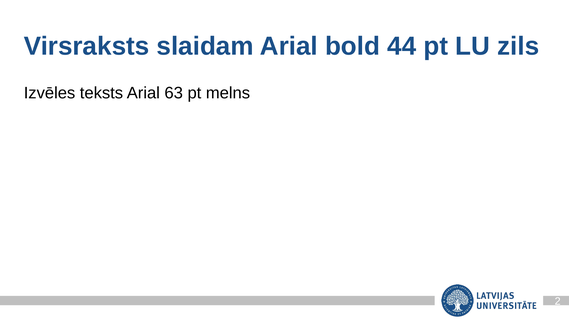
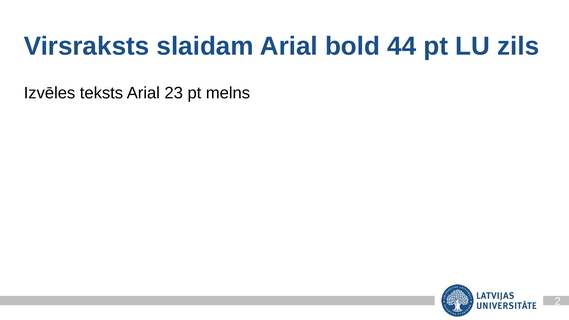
63: 63 -> 23 (174, 93)
